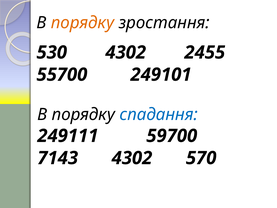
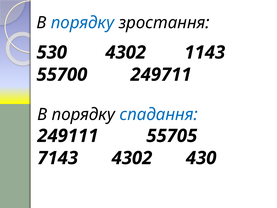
порядку colour: orange -> blue (83, 23)
2455: 2455 -> 1143 (205, 52)
249101: 249101 -> 249711 (161, 75)
59700: 59700 -> 55705 (172, 136)
570: 570 -> 430 (201, 158)
